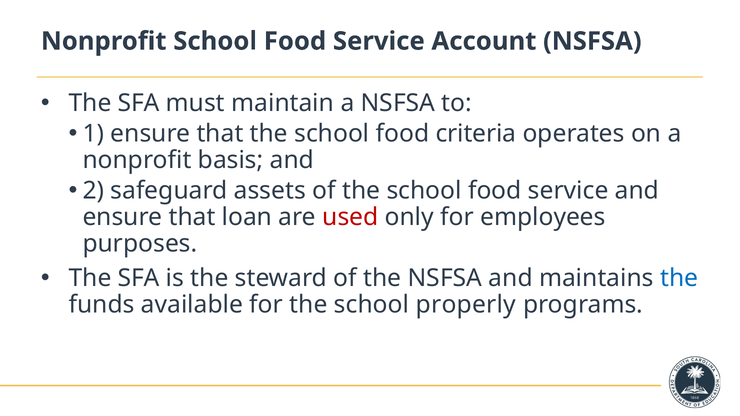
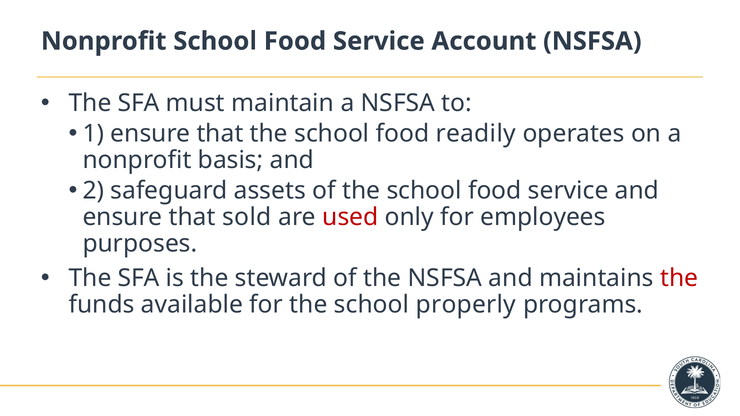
criteria: criteria -> readily (476, 134)
loan: loan -> sold (247, 217)
the colour: blue -> red (679, 278)
